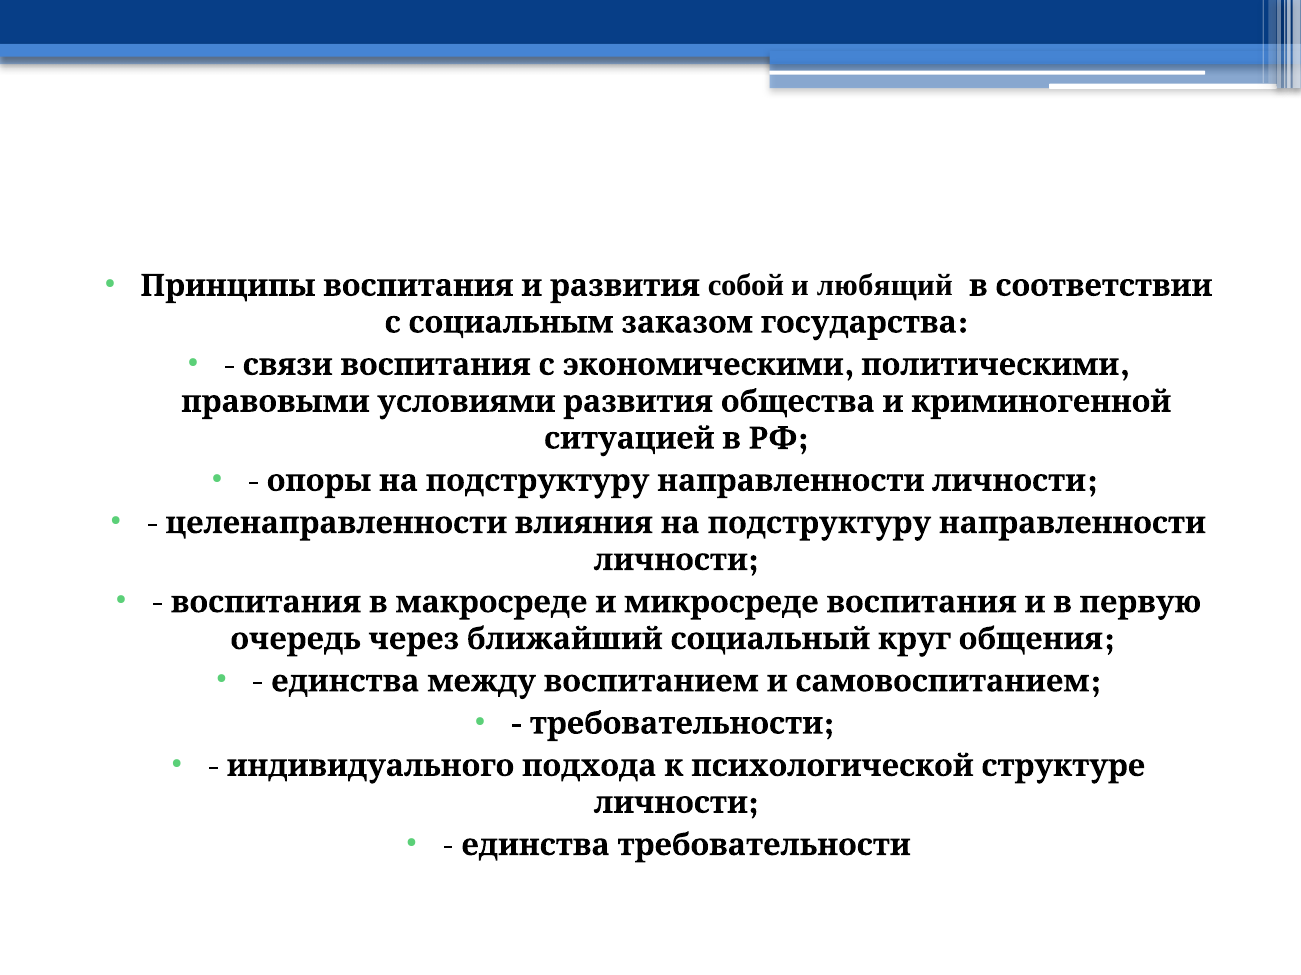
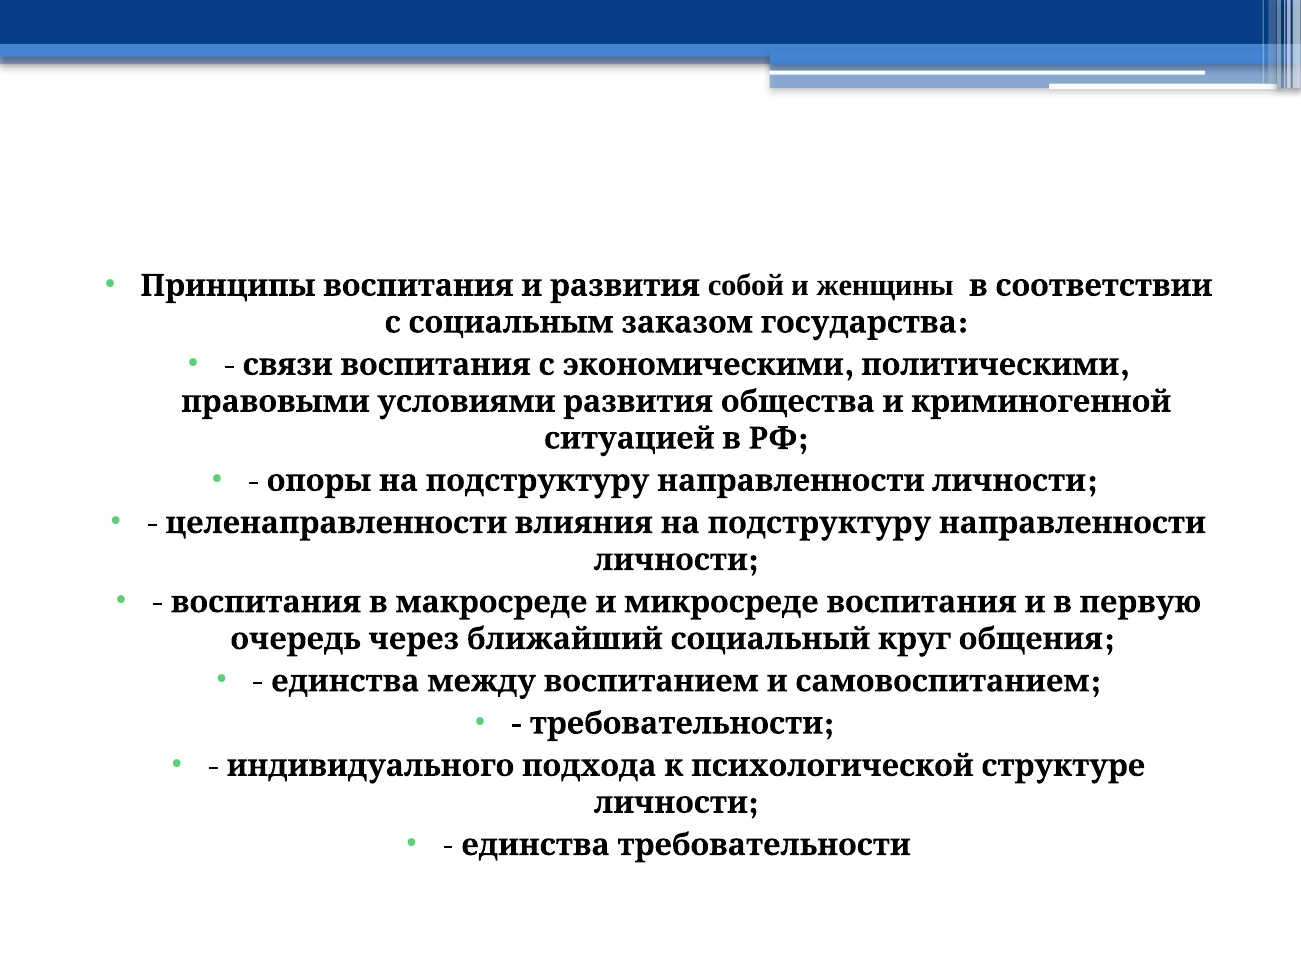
любящий: любящий -> женщины (885, 286)
